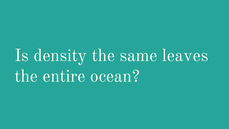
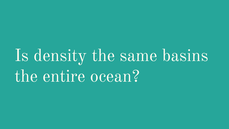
leaves: leaves -> basins (185, 55)
